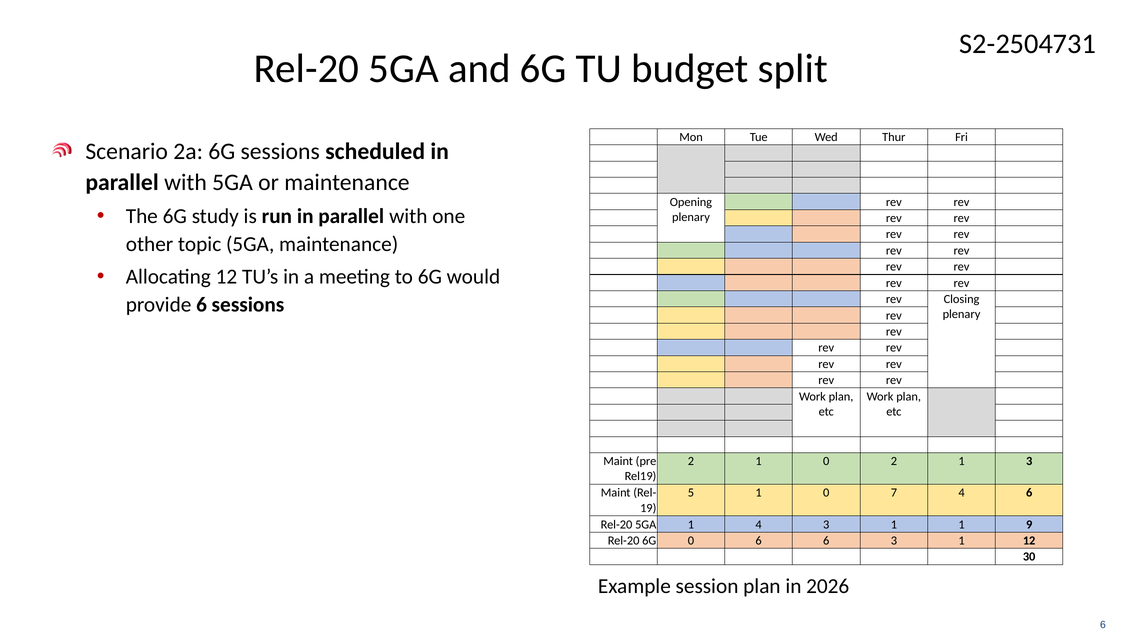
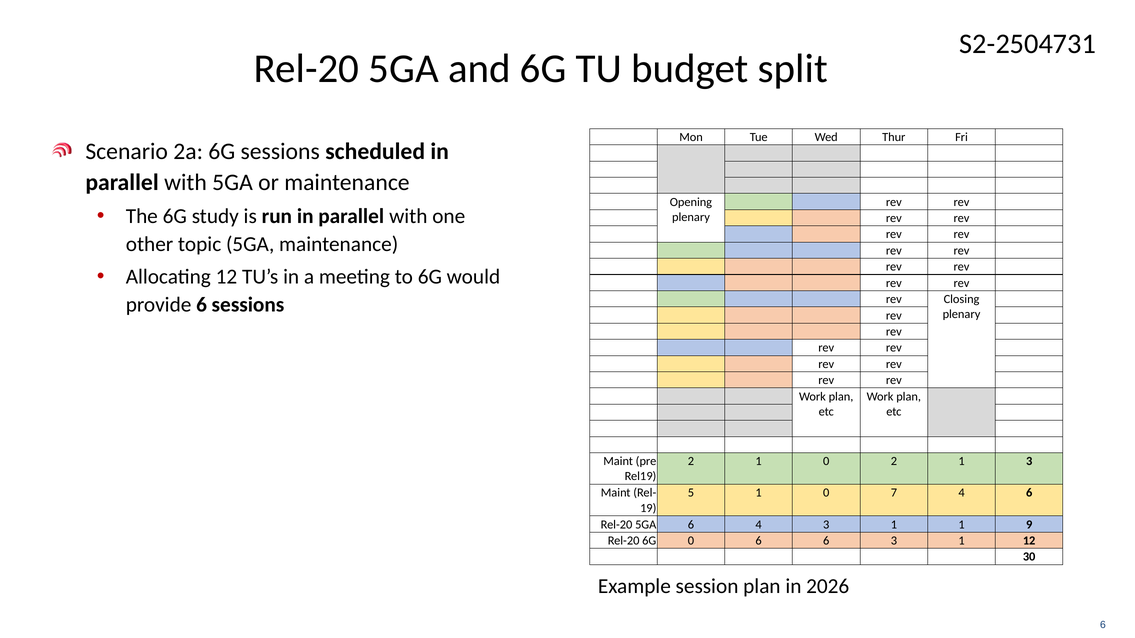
5GA 1: 1 -> 6 (691, 525)
